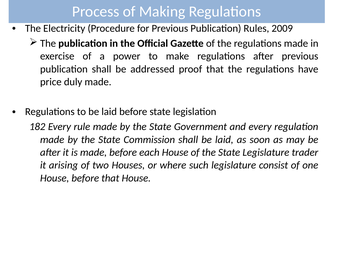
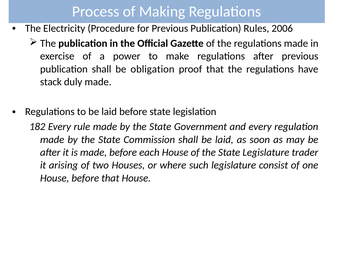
2009: 2009 -> 2006 (282, 28)
addressed: addressed -> obligation (152, 69)
price: price -> stack (51, 82)
